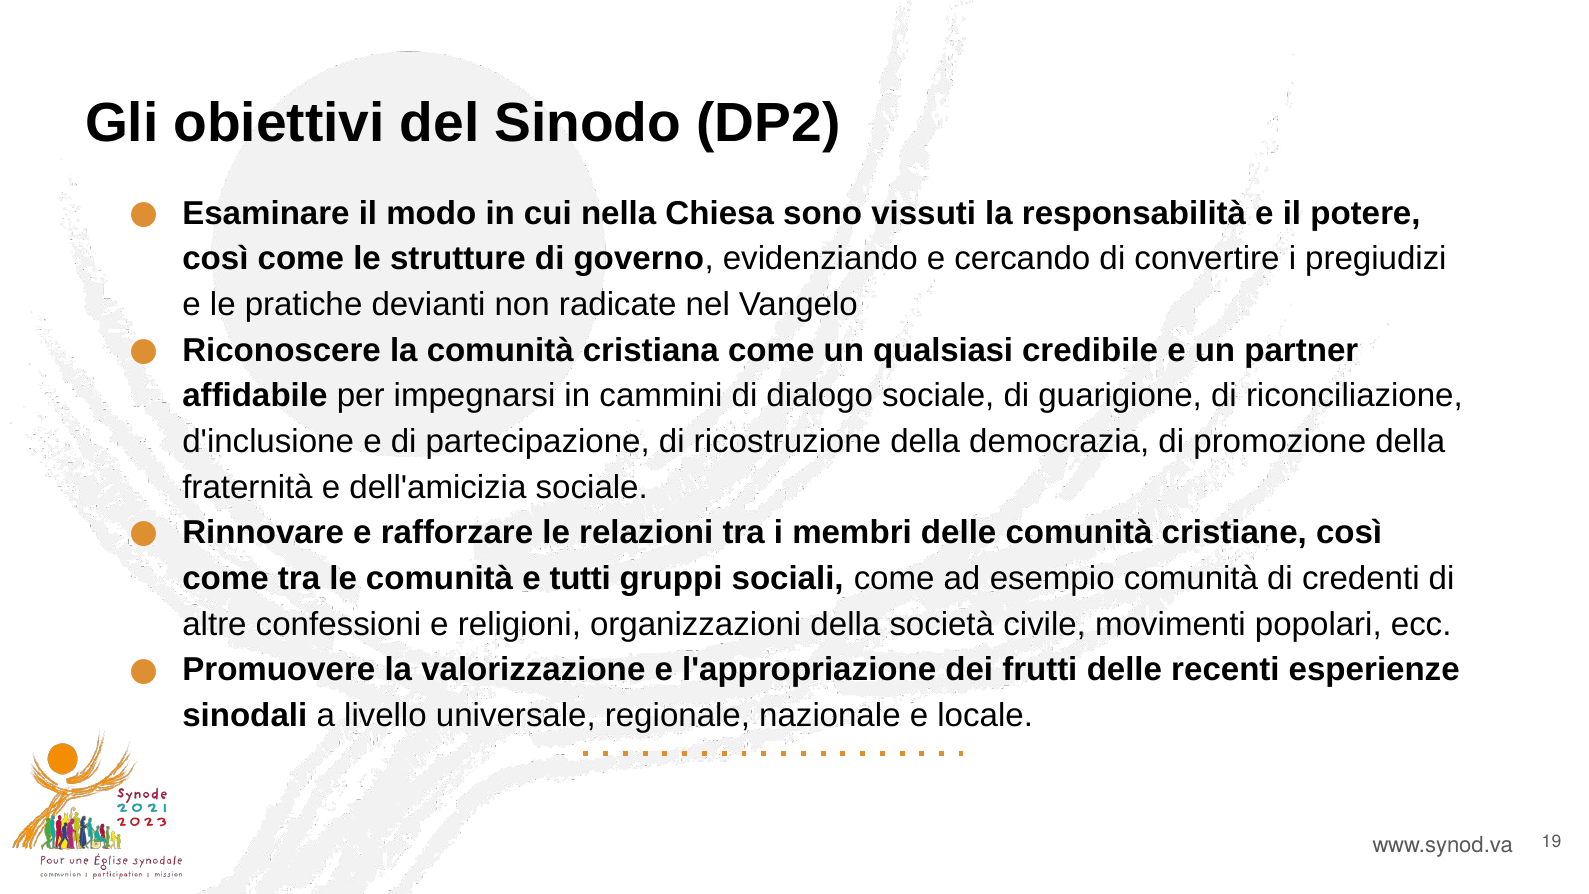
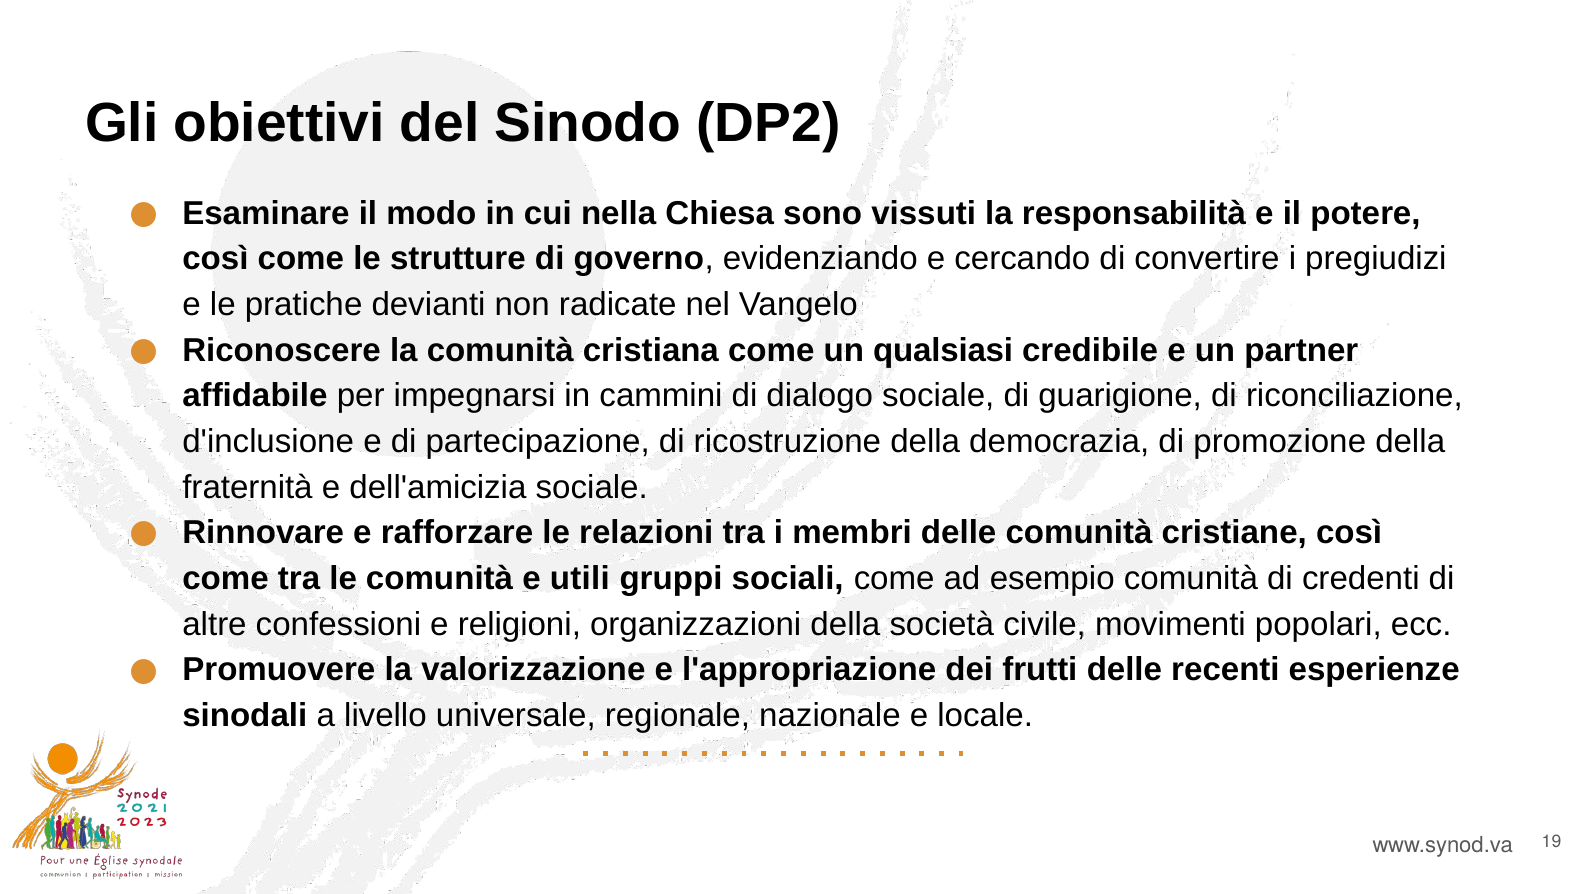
tutti: tutti -> utili (580, 578)
